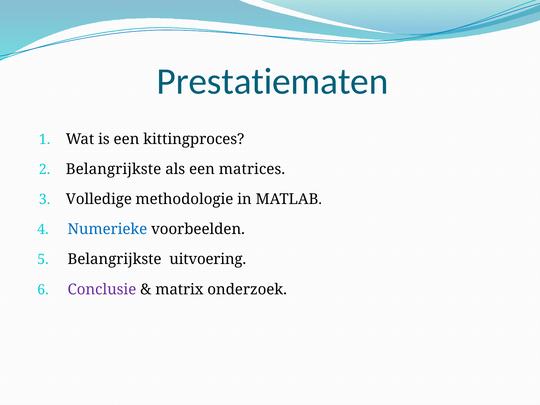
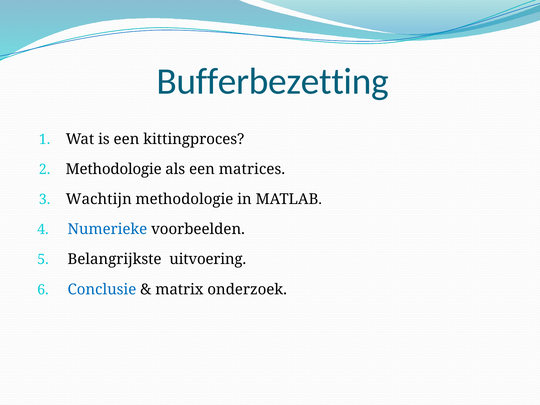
Prestatiematen: Prestatiematen -> Bufferbezetting (273, 81)
Belangrijkste: Belangrijkste -> Methodologie (114, 169)
Volledige: Volledige -> Wachtijn (99, 199)
Conclusie colour: purple -> blue (102, 289)
